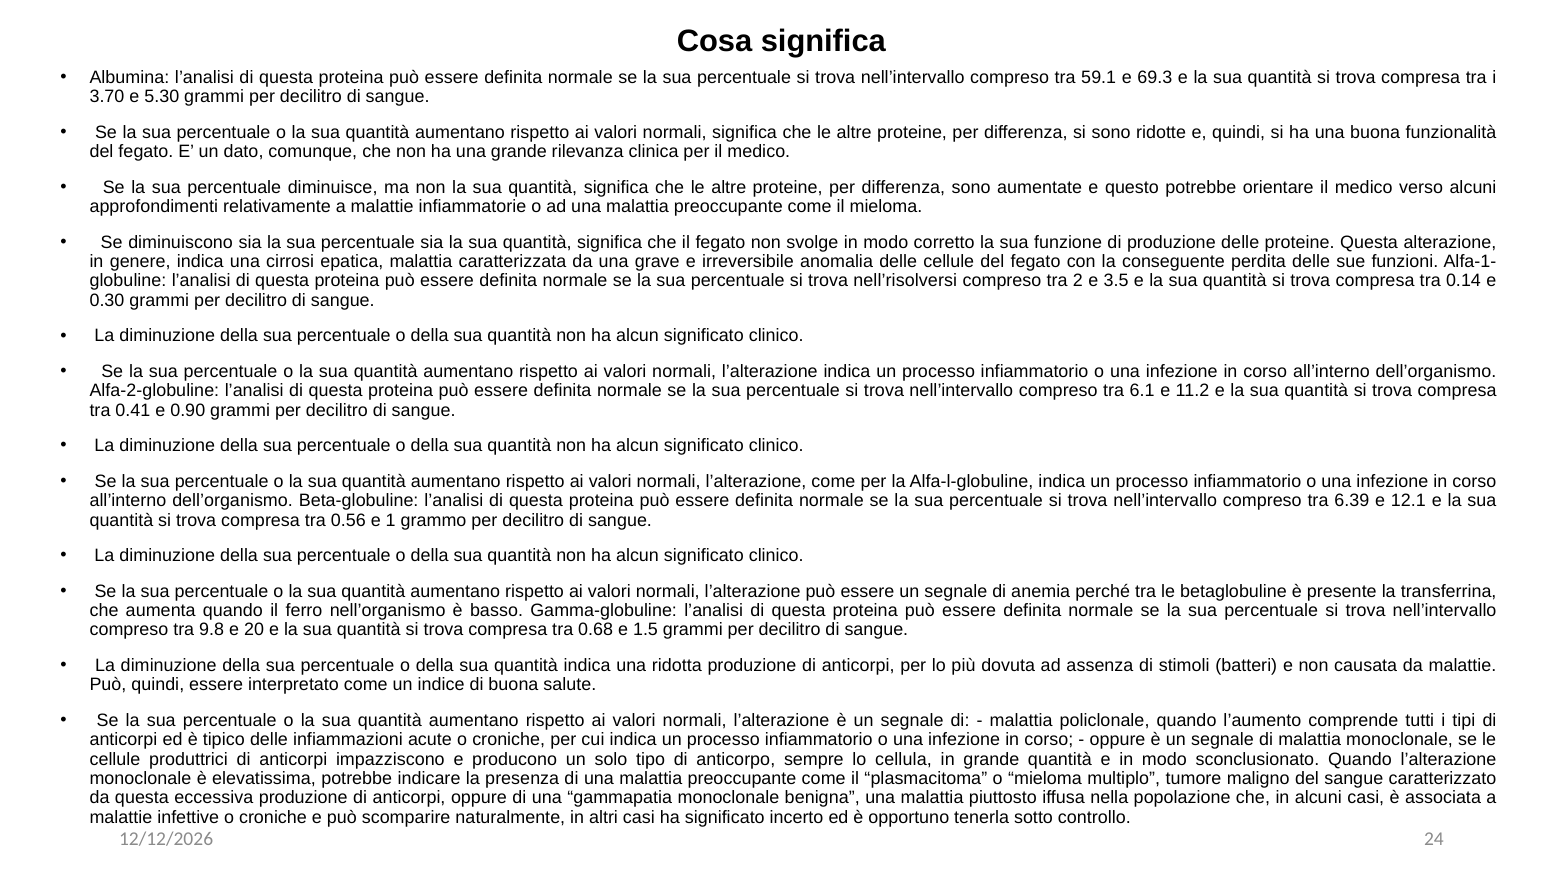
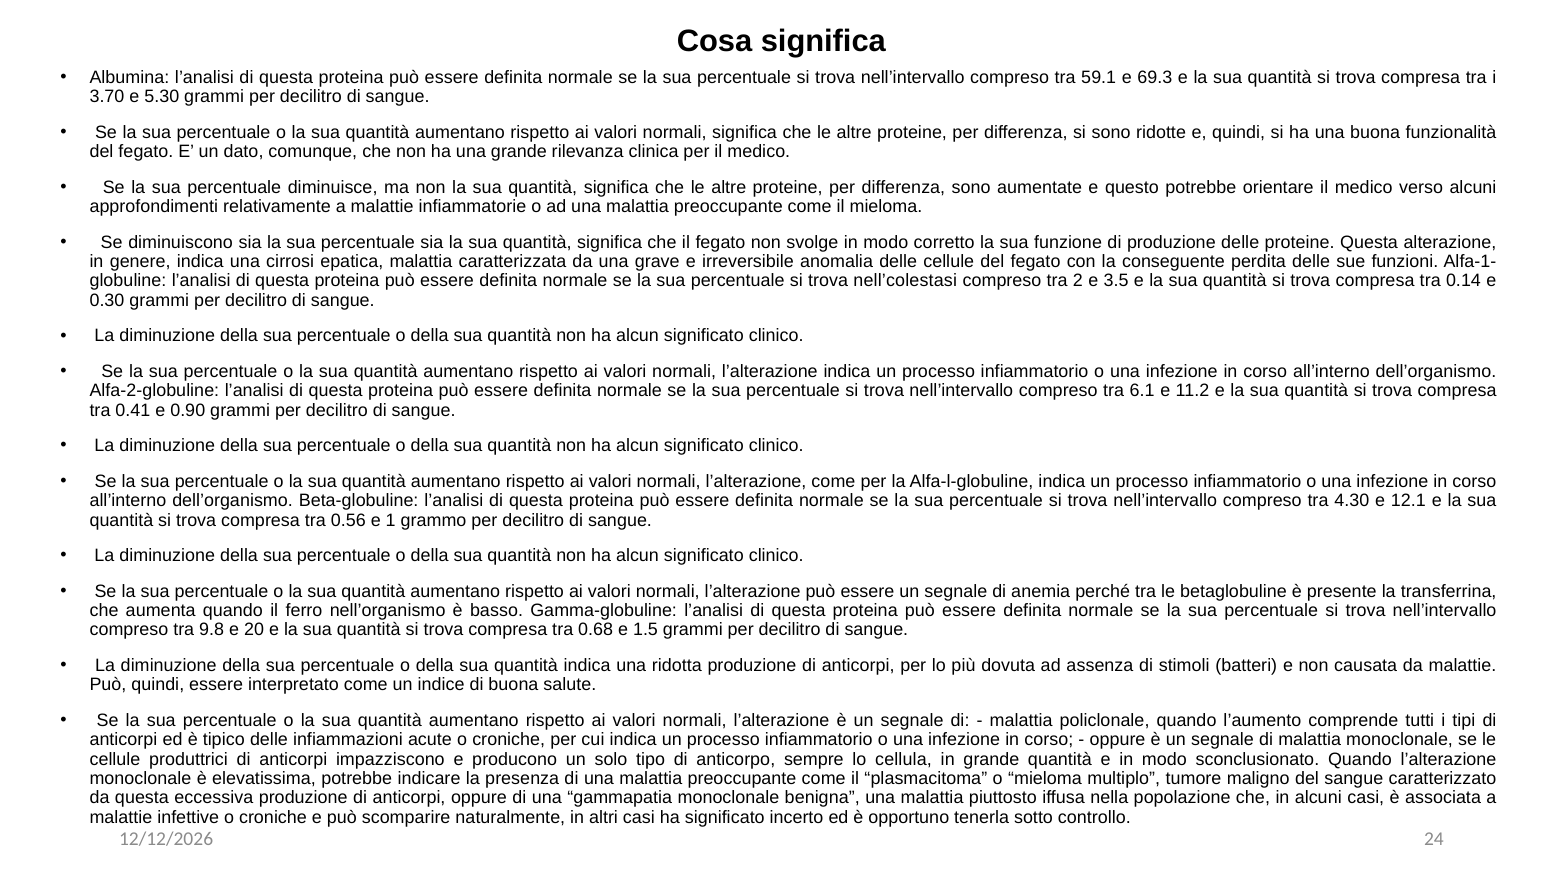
nell’risolversi: nell’risolversi -> nell’colestasi (905, 281)
6.39: 6.39 -> 4.30 (1352, 501)
